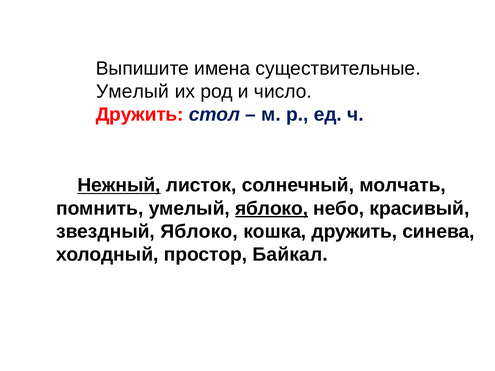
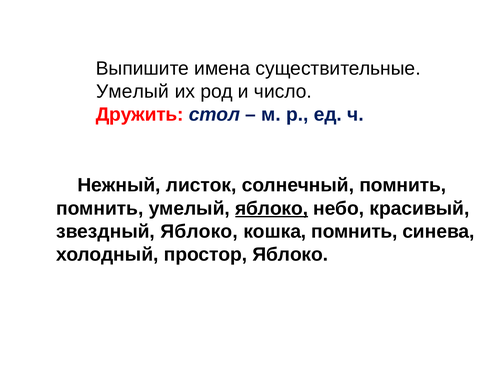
Нежный underline: present -> none (119, 185)
солнечный молчать: молчать -> помнить (403, 185)
кошка дружить: дружить -> помнить (354, 232)
простор Байкал: Байкал -> Яблоко (290, 255)
